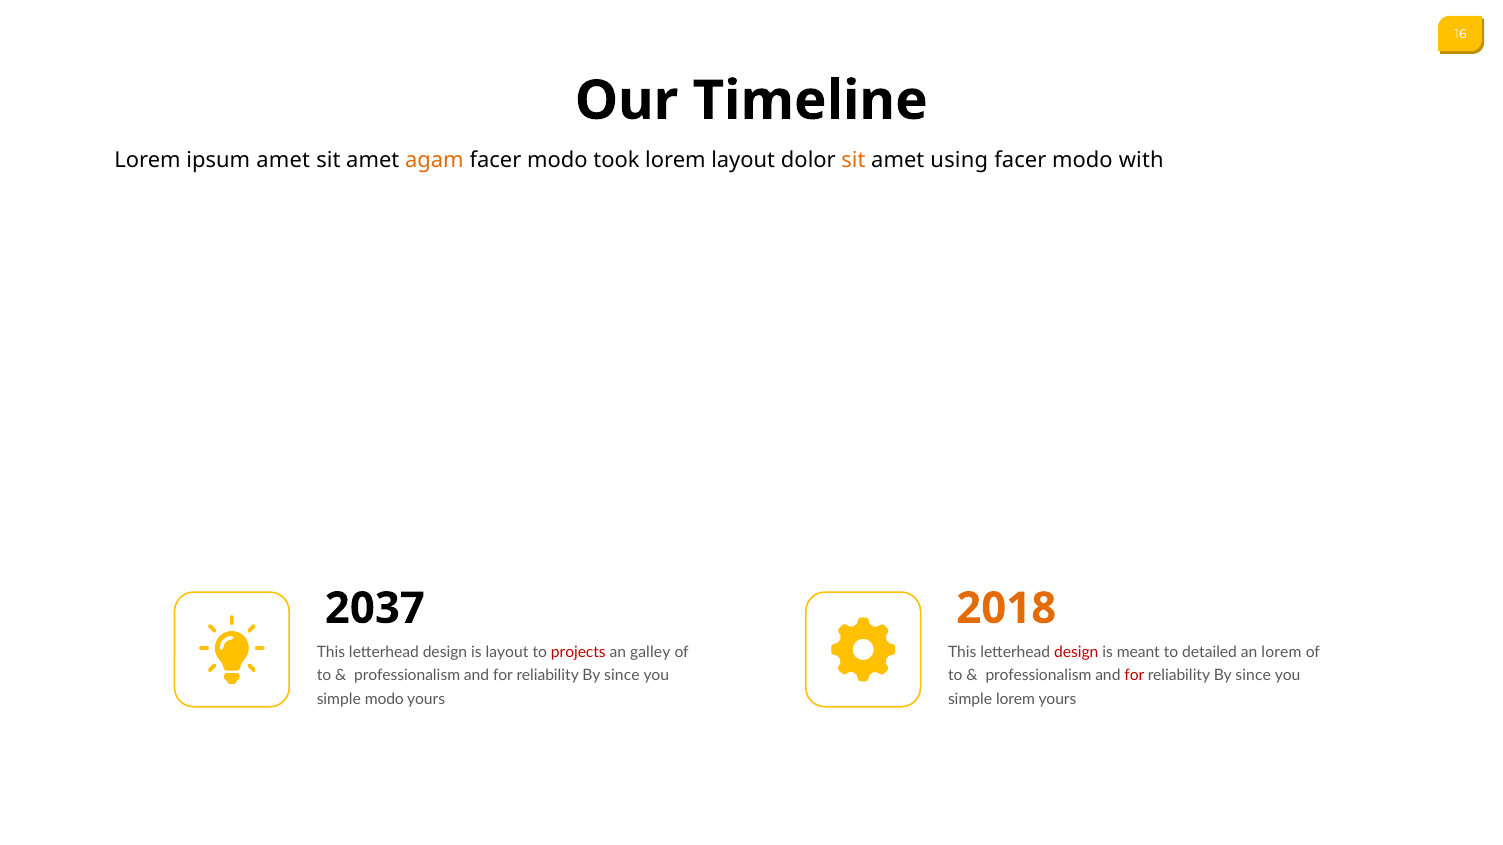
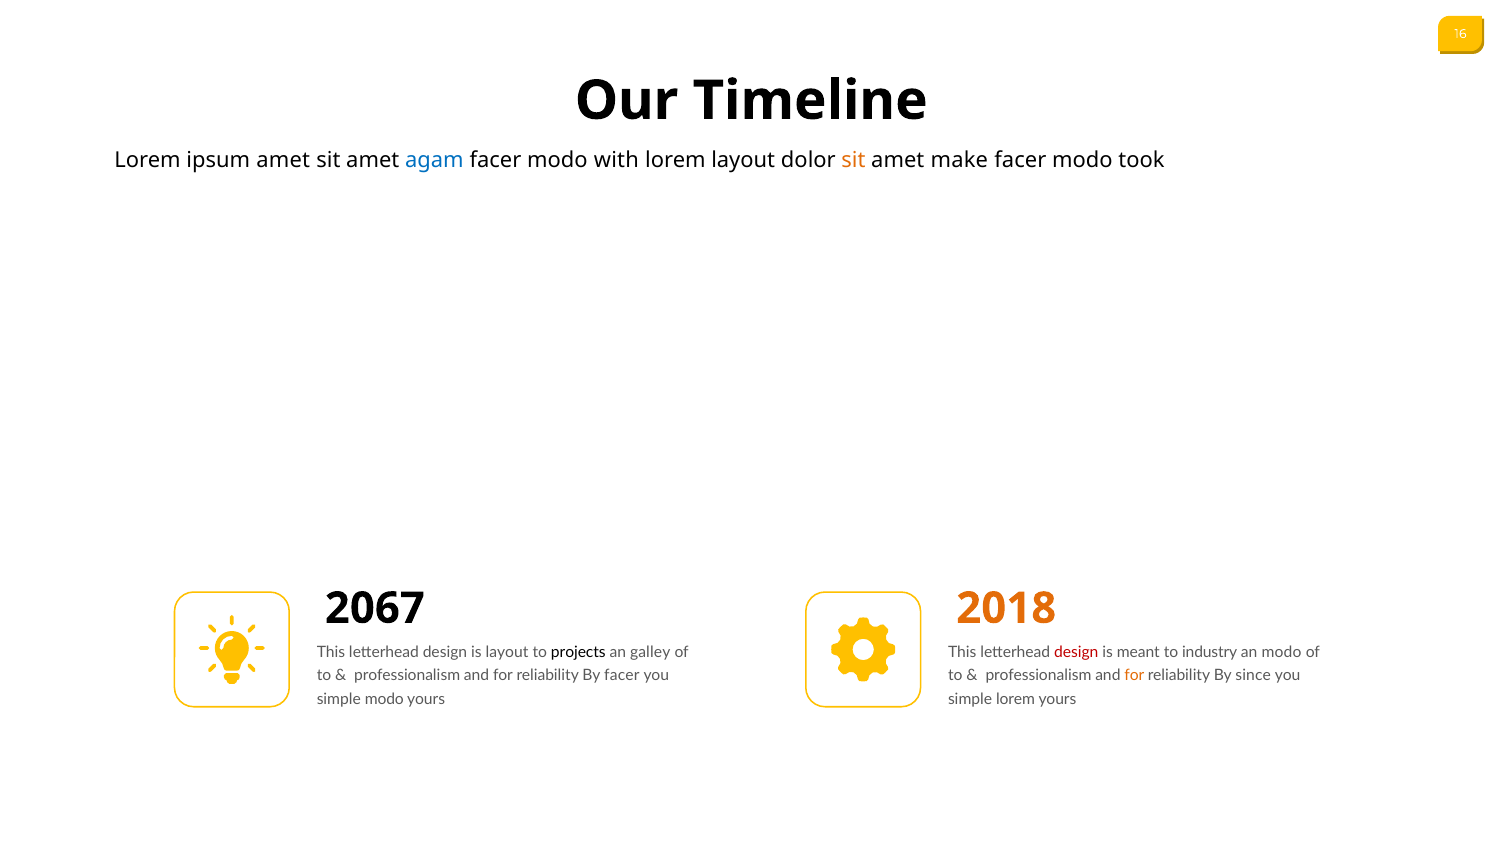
agam colour: orange -> blue (434, 160)
took: took -> with (616, 160)
using: using -> make (959, 160)
with: with -> took (1141, 160)
2037: 2037 -> 2067 (375, 609)
projects colour: red -> black (578, 652)
detailed: detailed -> industry (1210, 652)
an lorem: lorem -> modo (1282, 652)
since: since -> facer (622, 676)
for colour: red -> orange (1134, 676)
